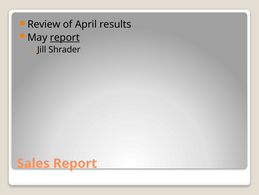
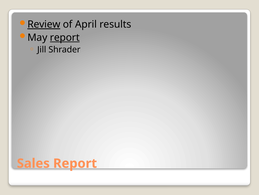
Review underline: none -> present (44, 24)
